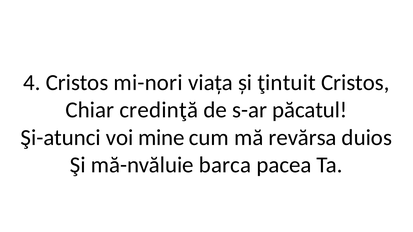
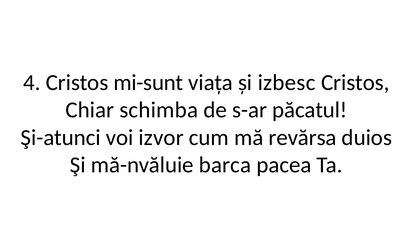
mi-nori: mi-nori -> mi-sunt (148, 83)
ţintuit: ţintuit -> izbesc (287, 83)
credinţă: credinţă -> schimba (159, 110)
mine: mine -> izvor (161, 138)
